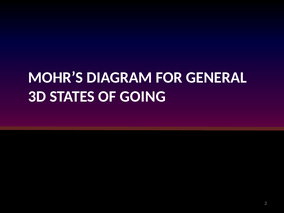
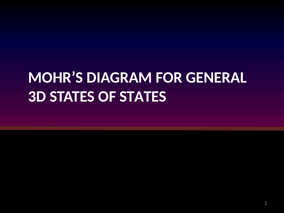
OF GOING: GOING -> STATES (143, 96)
